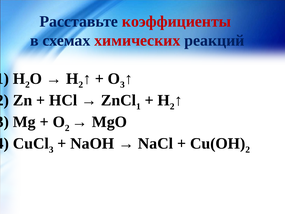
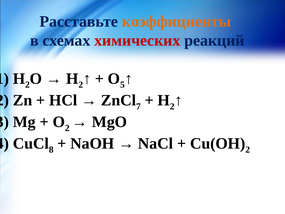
коэффициенты colour: red -> orange (177, 22)
3: 3 -> 5 (122, 85)
1: 1 -> 7 (138, 106)
3: 3 -> 8 (51, 149)
